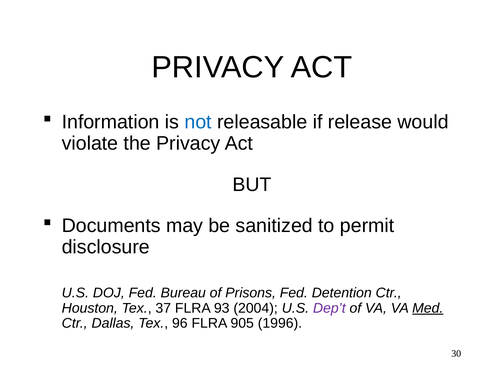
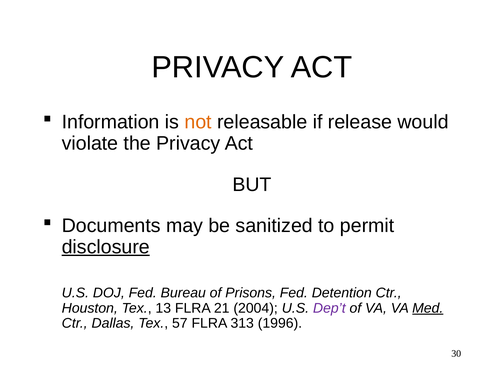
not colour: blue -> orange (198, 122)
disclosure underline: none -> present (106, 247)
37: 37 -> 13 (163, 308)
93: 93 -> 21 (222, 308)
96: 96 -> 57 (180, 323)
905: 905 -> 313 (242, 323)
